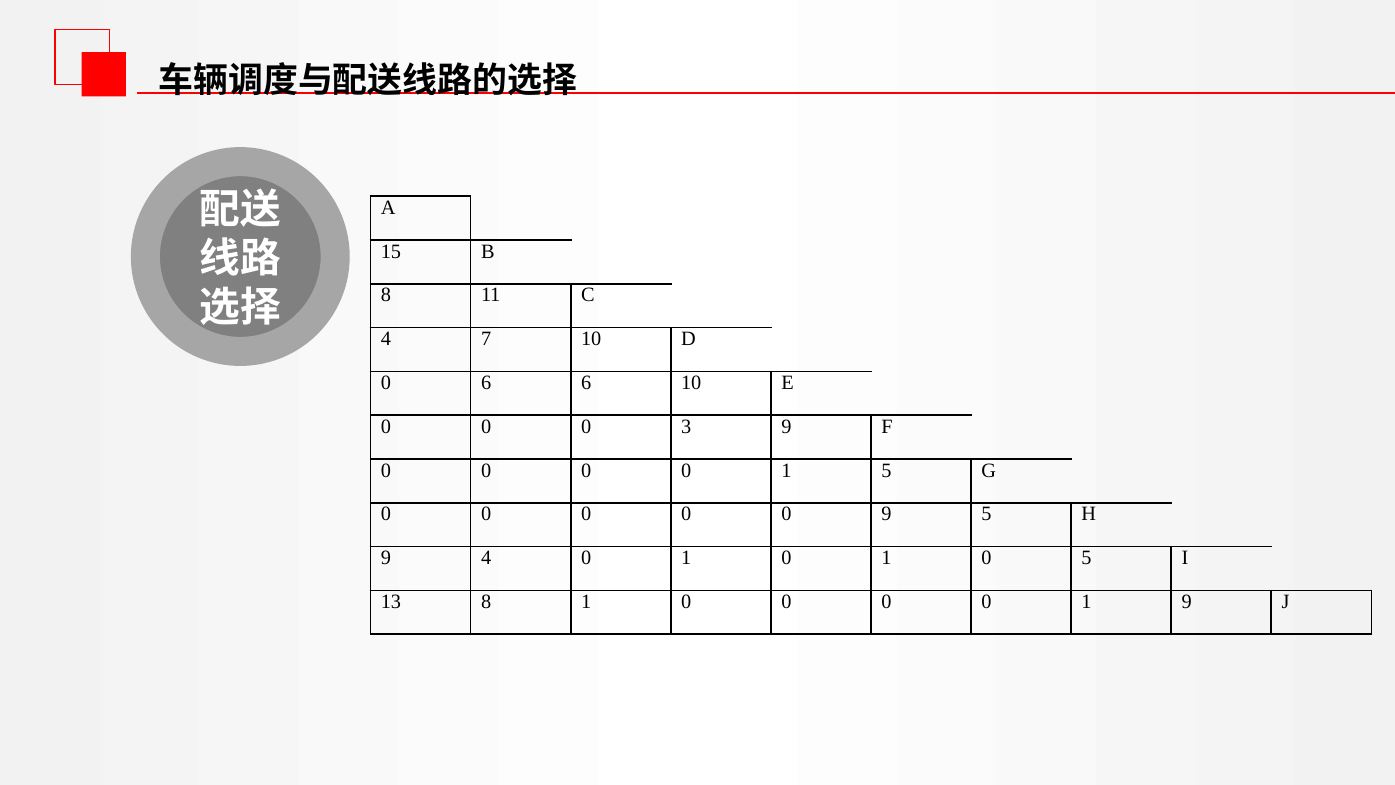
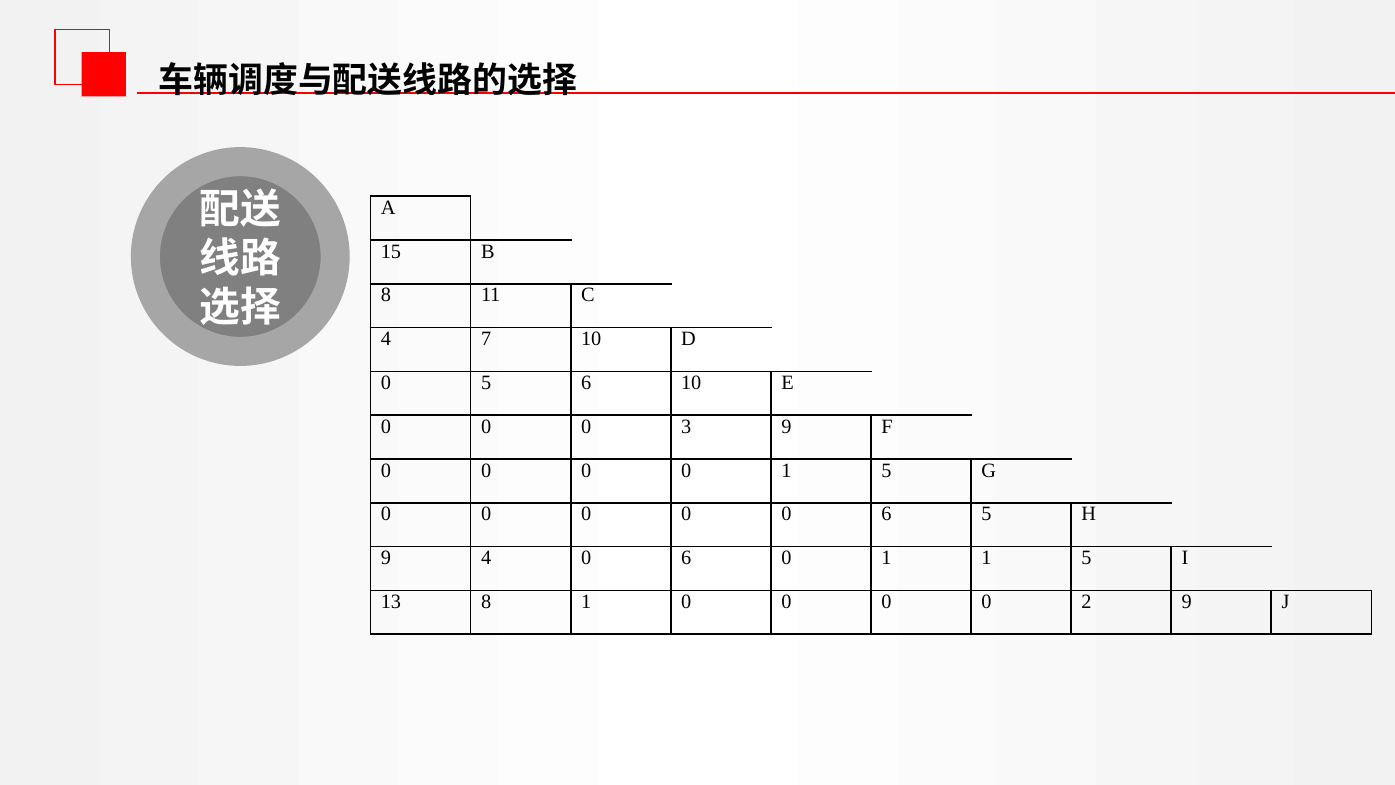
0 6: 6 -> 5 (486, 383)
0 0 9: 9 -> 6 (886, 514)
4 0 1: 1 -> 6 (686, 558)
0: 0 -> 1 (986, 558)
1: 1 -> 2 (1087, 602)
